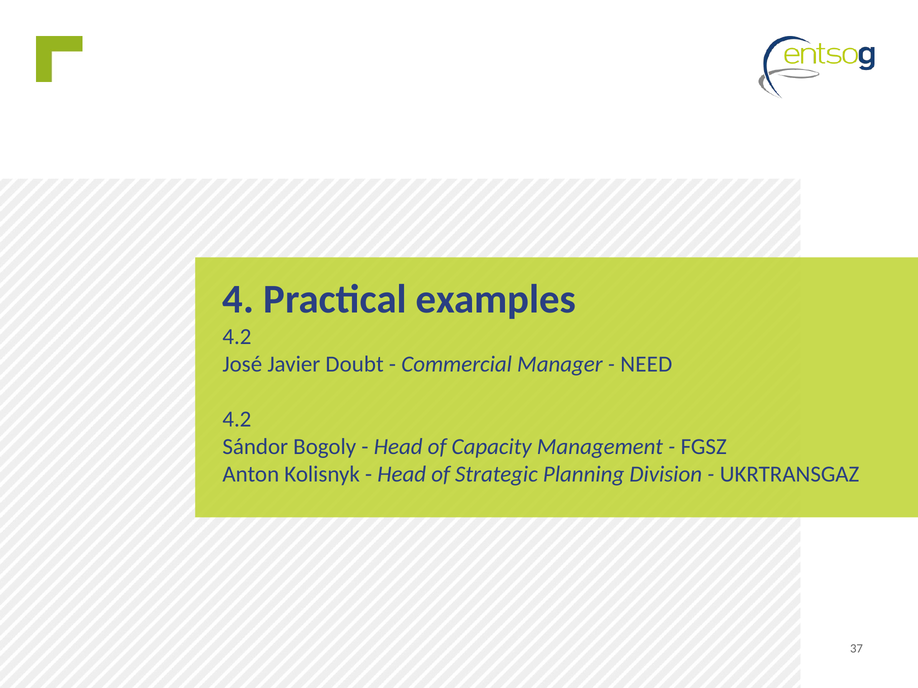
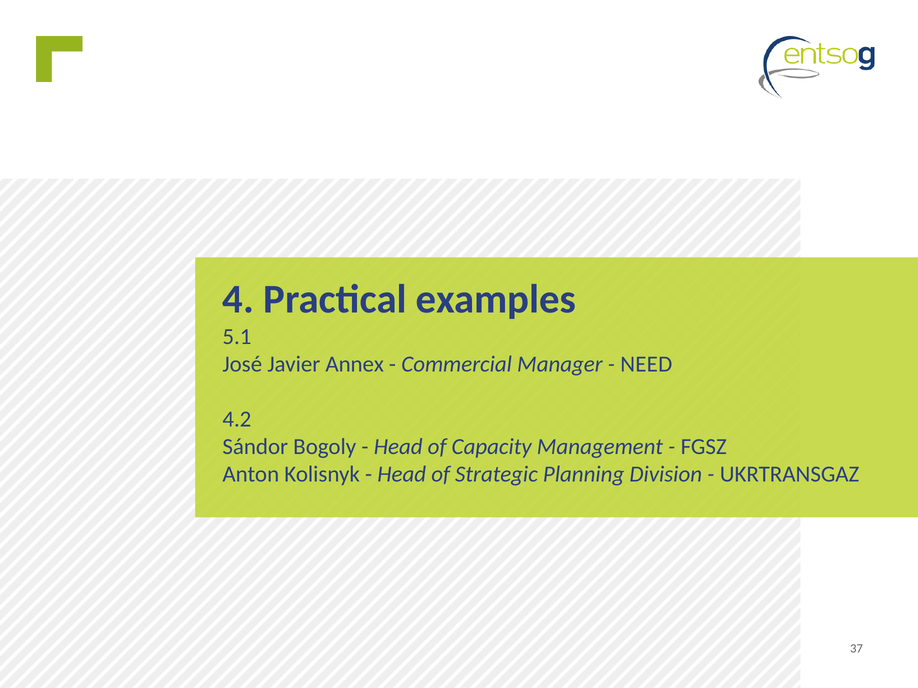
4.2: 4.2 -> 5.1 (237, 337)
Doubt: Doubt -> Annex (355, 364)
